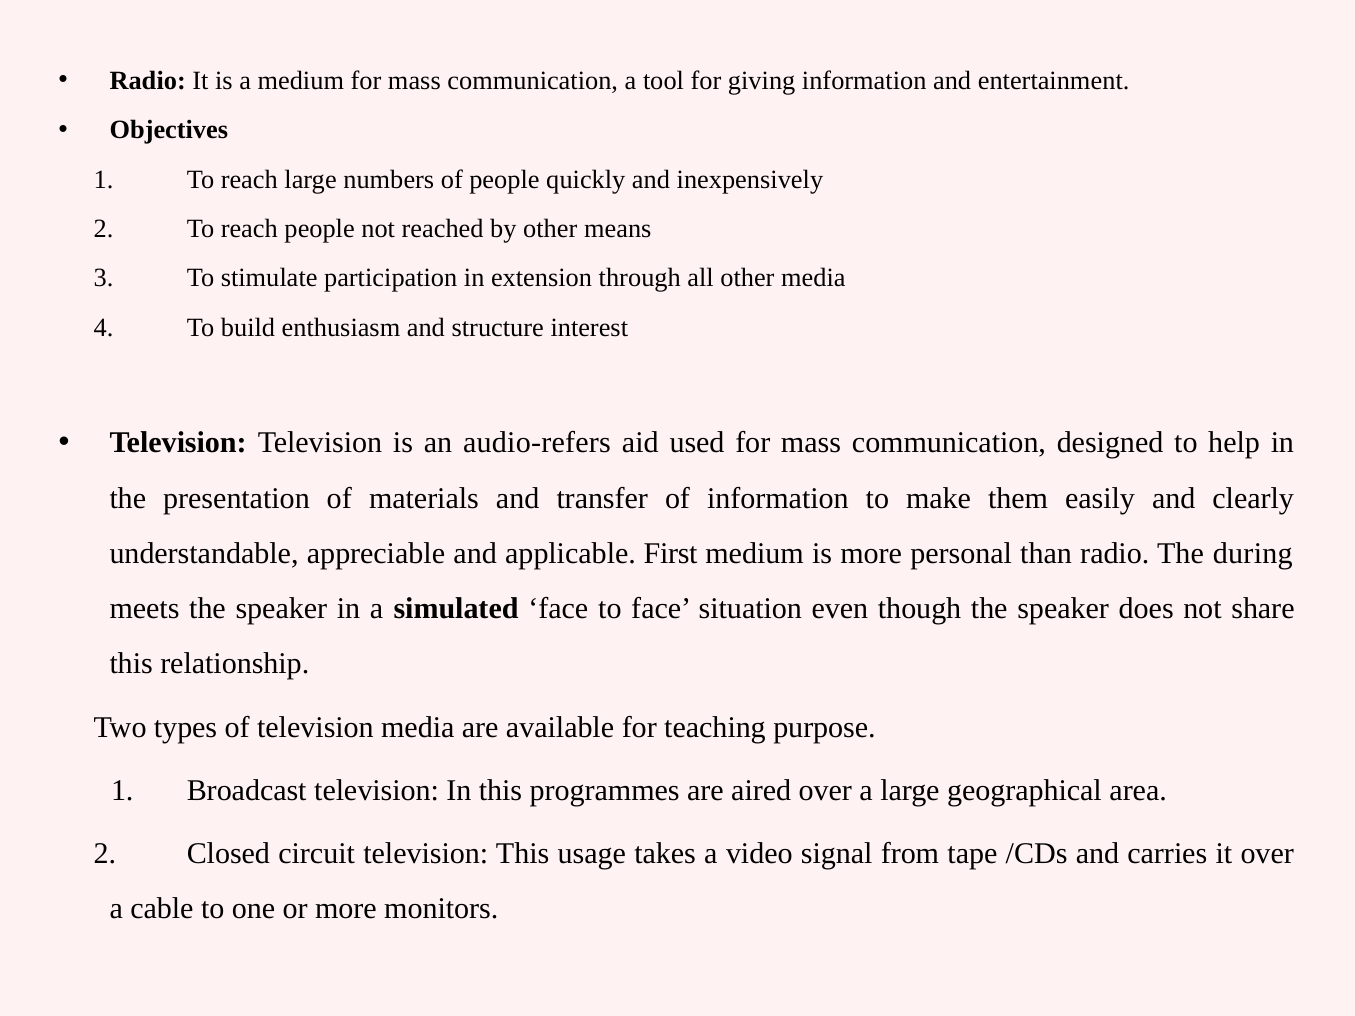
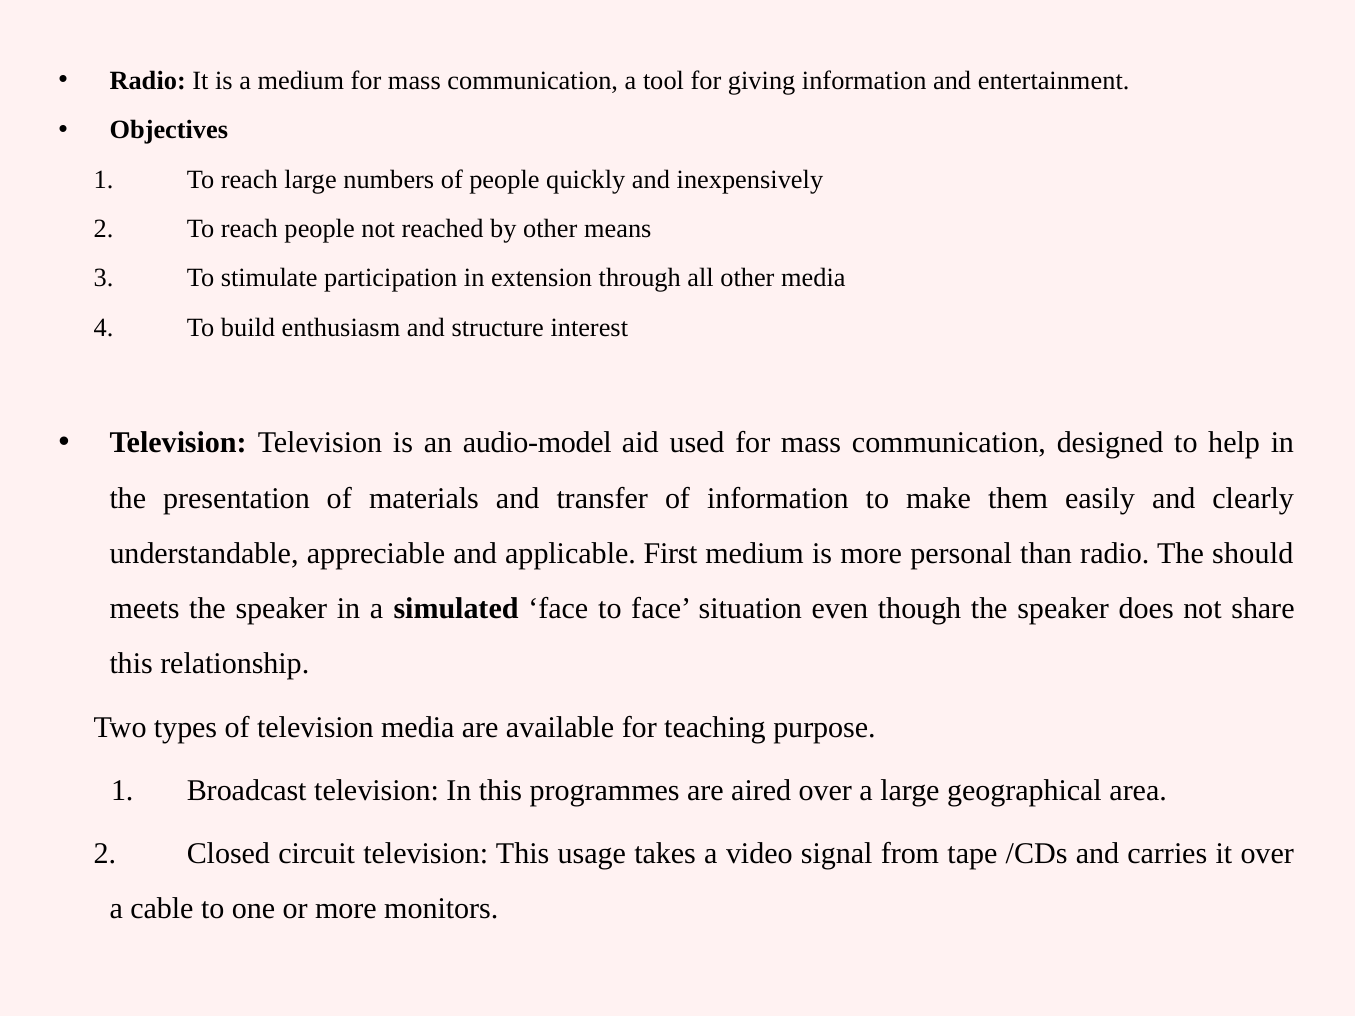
audio-refers: audio-refers -> audio-model (537, 443)
during: during -> should (1253, 554)
